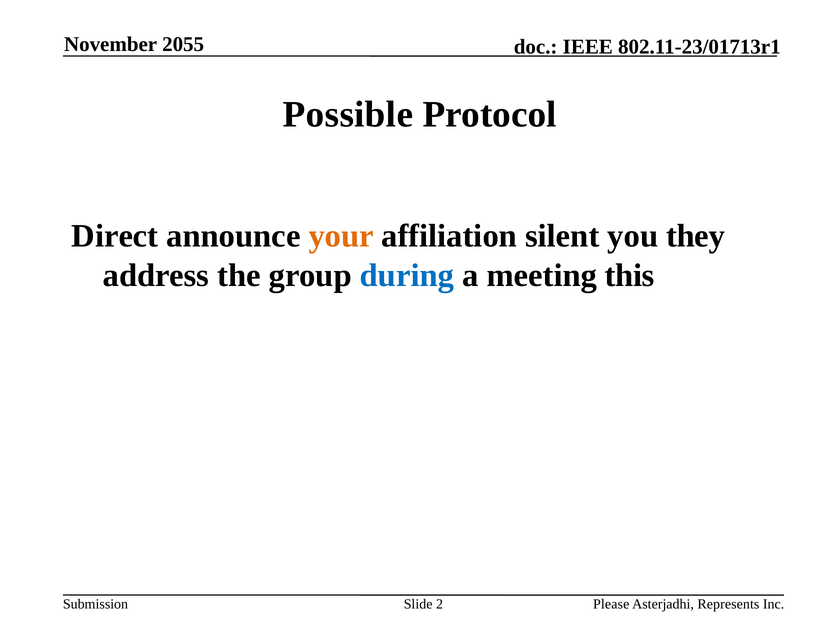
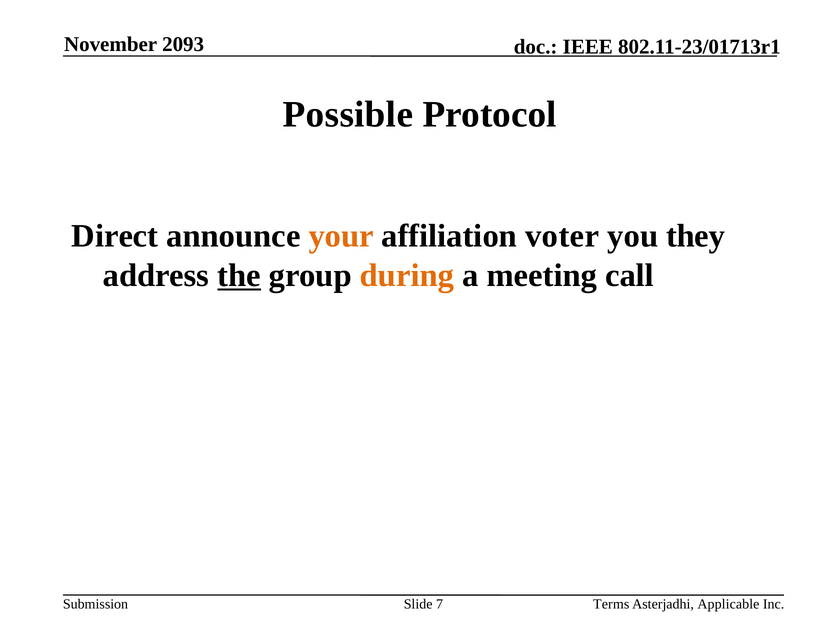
2055: 2055 -> 2093 (183, 45)
silent: silent -> voter (562, 236)
the underline: none -> present (239, 275)
during colour: blue -> orange (407, 275)
this: this -> call (630, 275)
2: 2 -> 7 (440, 604)
Please: Please -> Terms (611, 604)
Represents: Represents -> Applicable (728, 604)
